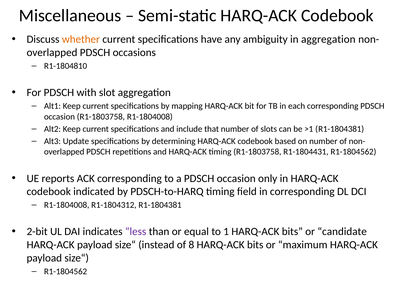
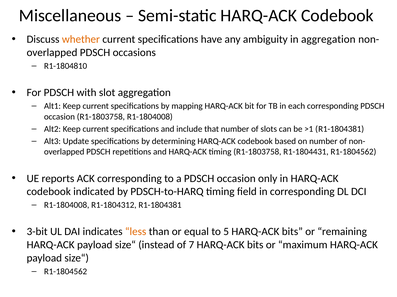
2-bit: 2-bit -> 3-bit (37, 232)
less colour: purple -> orange (136, 232)
1: 1 -> 5 (226, 232)
candidate: candidate -> remaining (342, 232)
8: 8 -> 7 (191, 245)
